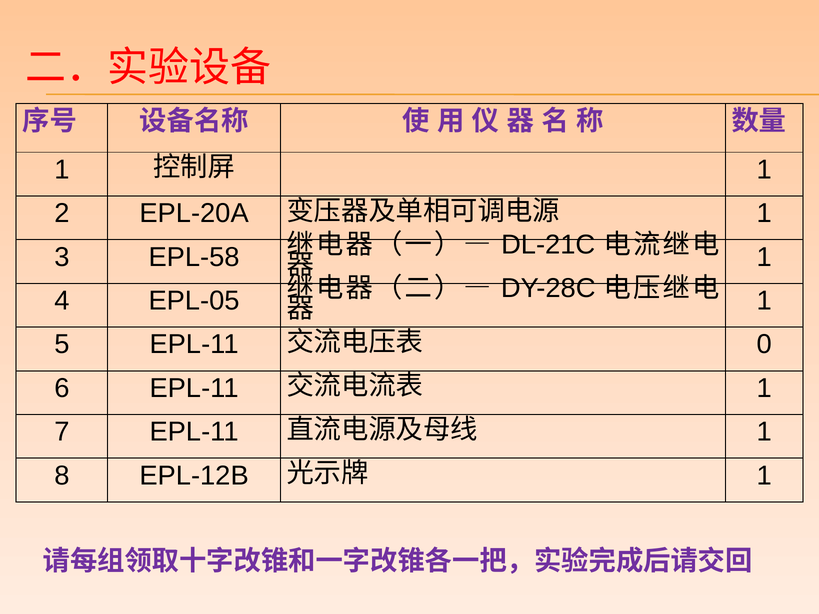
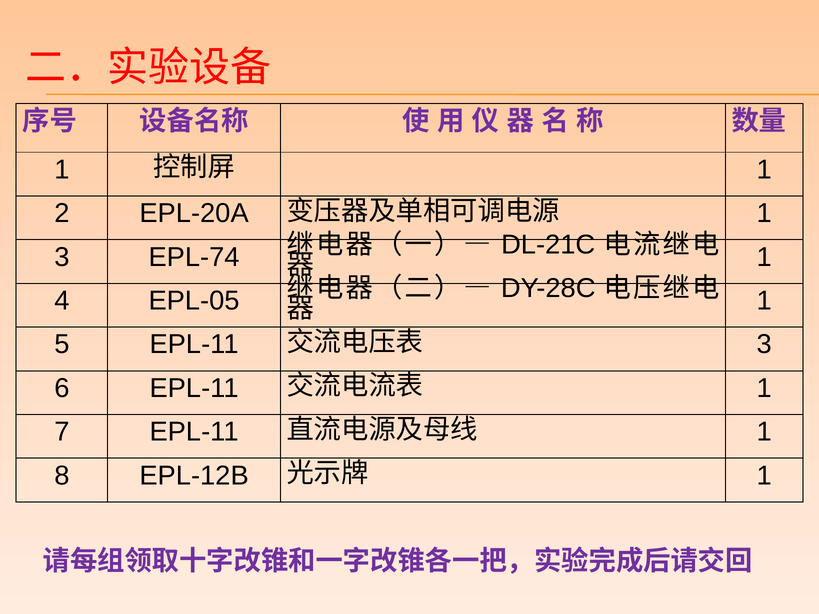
EPL-58: EPL-58 -> EPL-74 (194, 257)
0: 0 -> 3 (764, 345)
